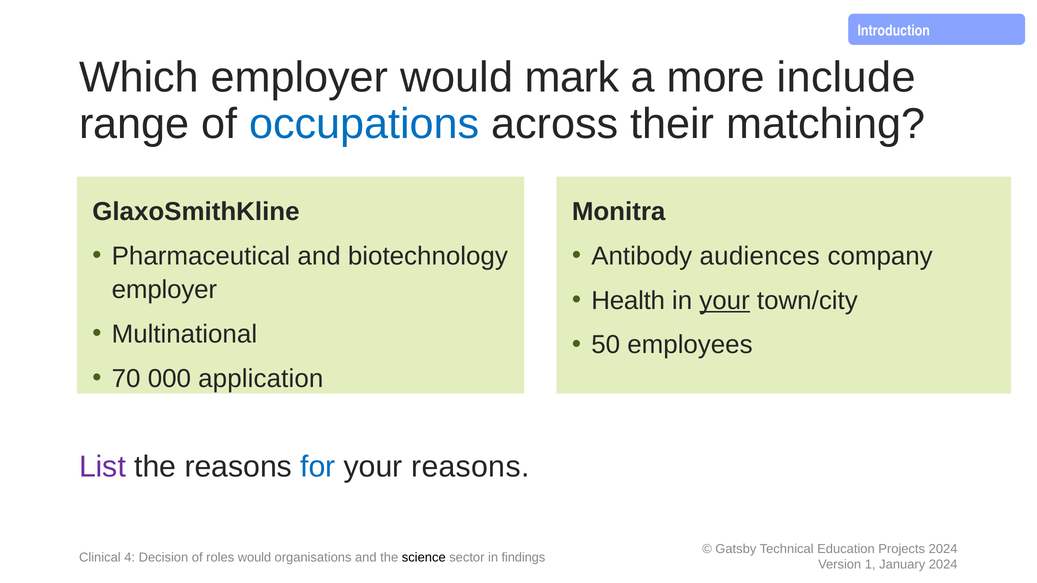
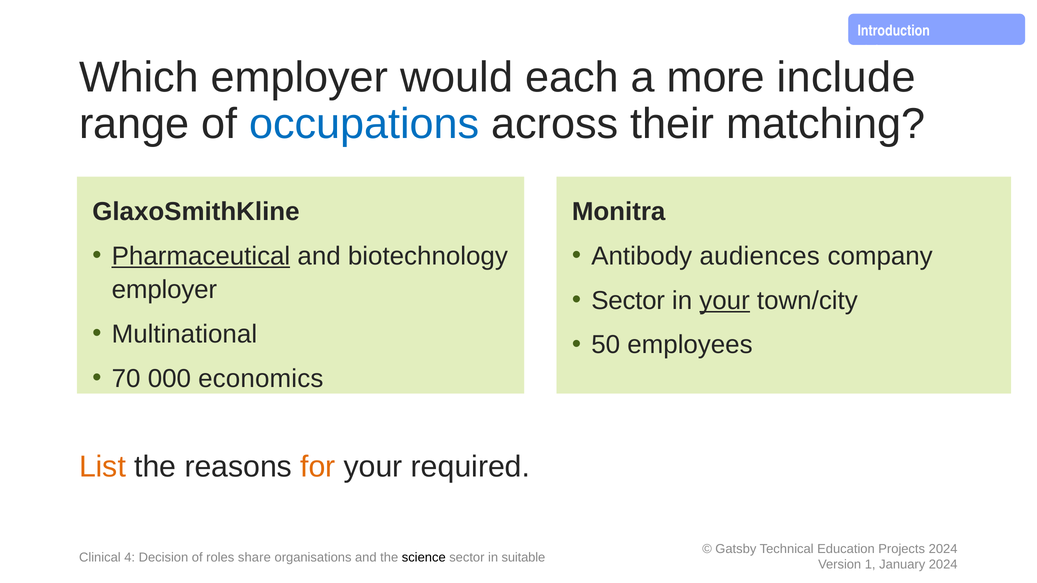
mark: mark -> each (572, 78)
Pharmaceutical underline: none -> present (201, 256)
Health: Health -> Sector (628, 301)
application: application -> economics (261, 379)
List colour: purple -> orange (102, 467)
for colour: blue -> orange (318, 467)
your reasons: reasons -> required (471, 467)
roles would: would -> share (254, 558)
findings: findings -> suitable (523, 558)
